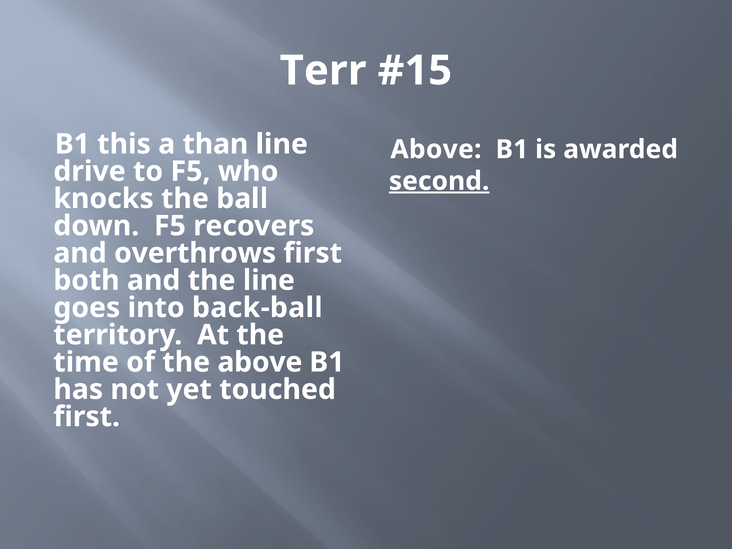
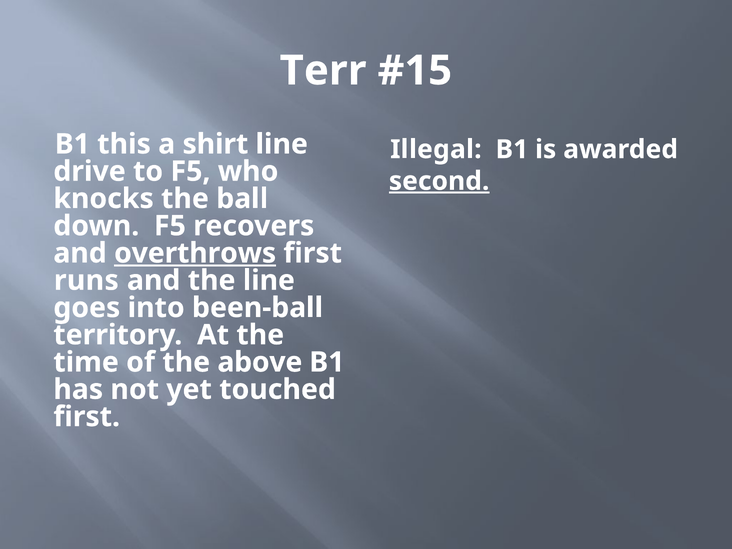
than: than -> shirt (215, 144)
Above: Above -> Illegal (436, 149)
overthrows underline: none -> present (195, 253)
both: both -> runs (86, 280)
back-ball: back-ball -> been-ball (258, 308)
